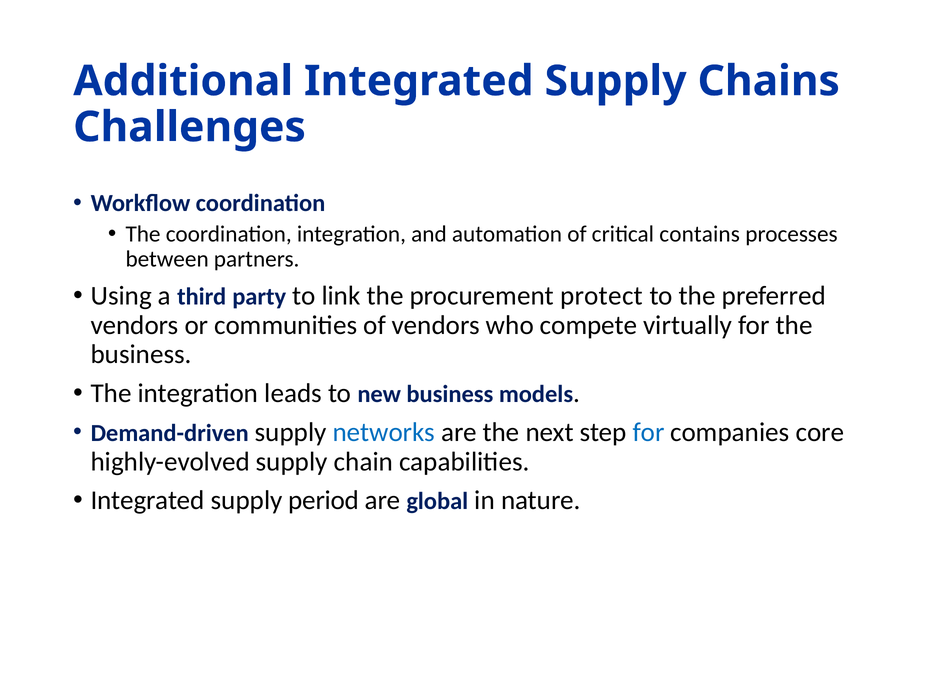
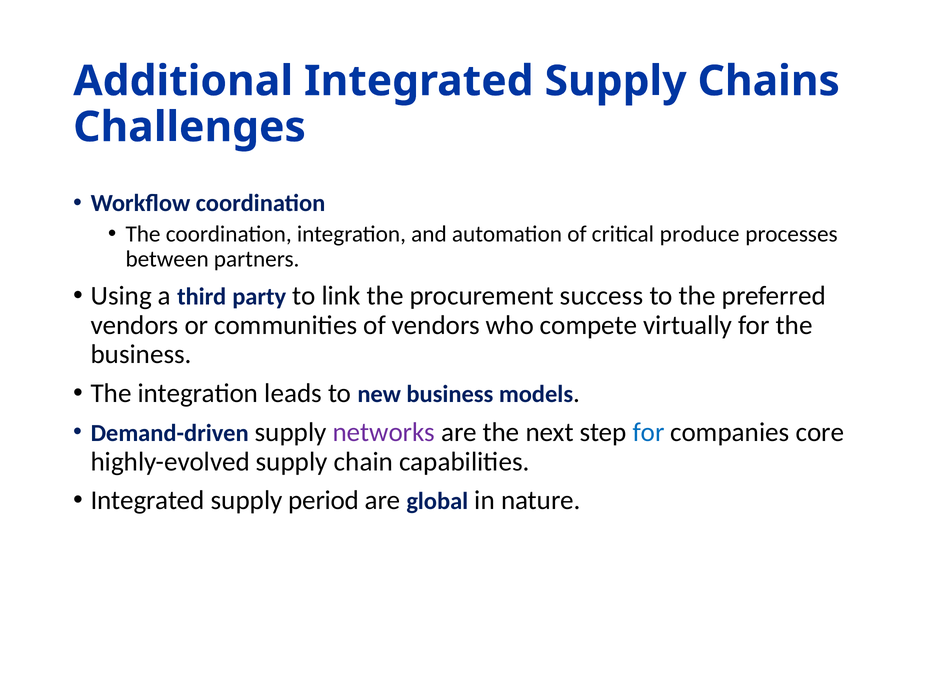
contains: contains -> produce (700, 234)
protect: protect -> success (602, 296)
networks colour: blue -> purple (384, 433)
